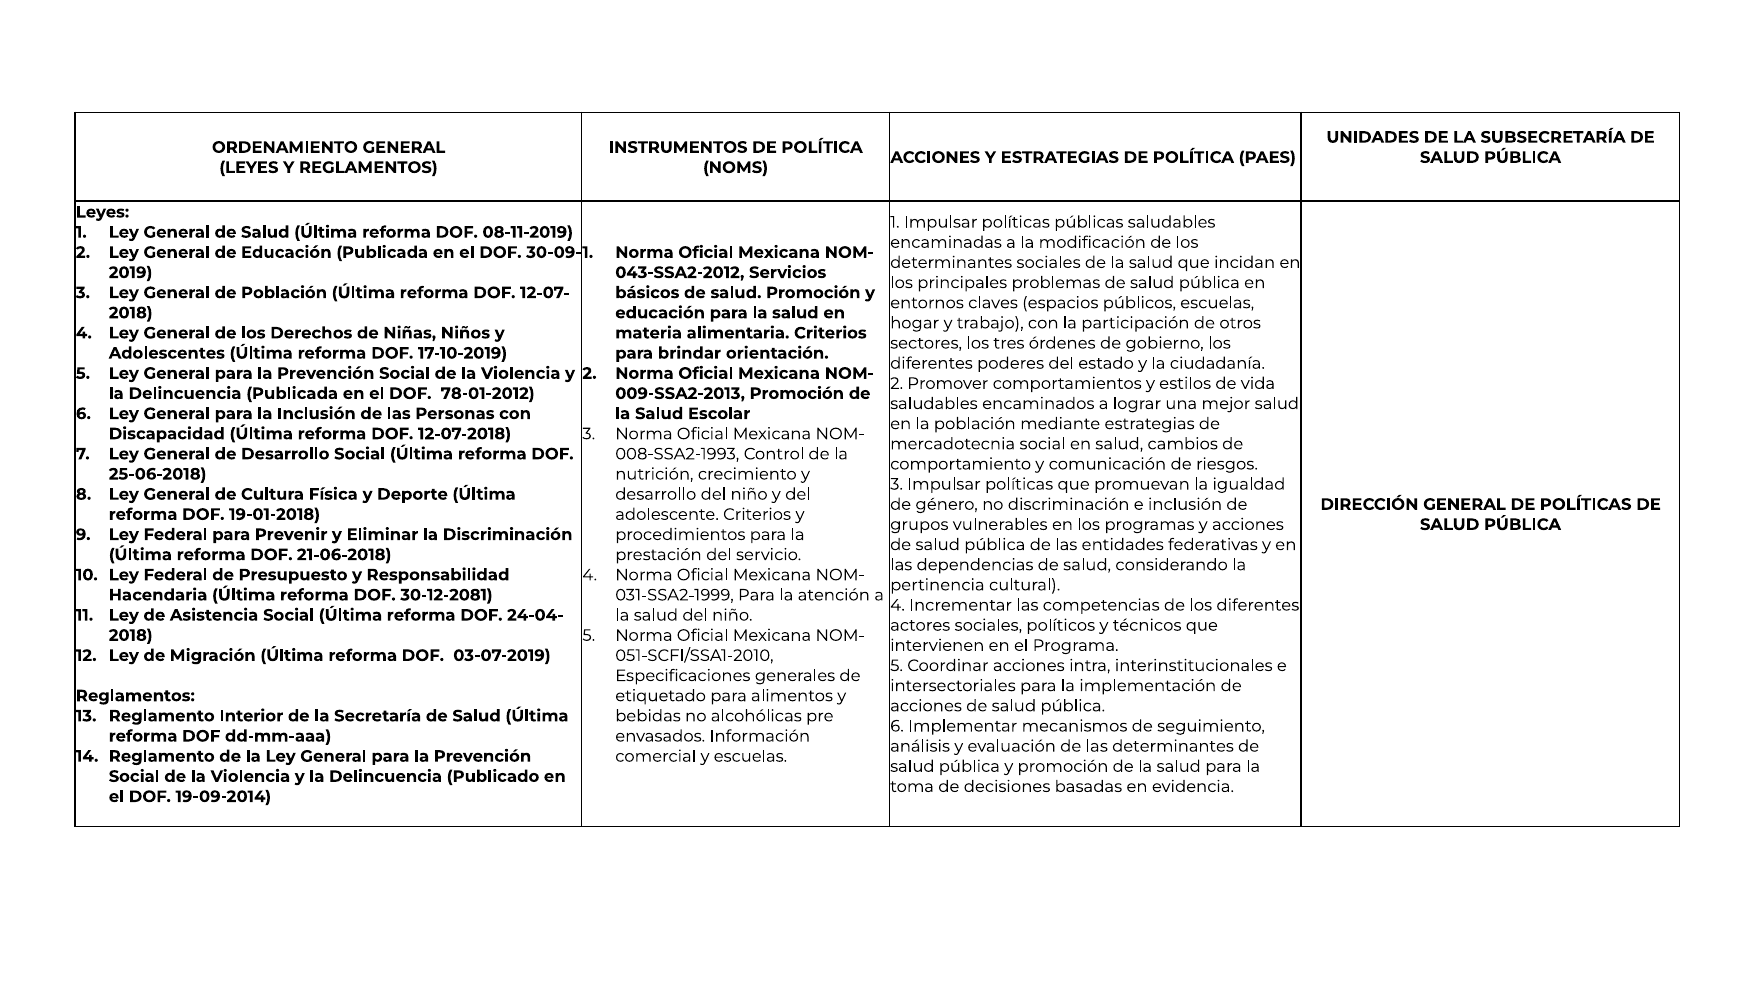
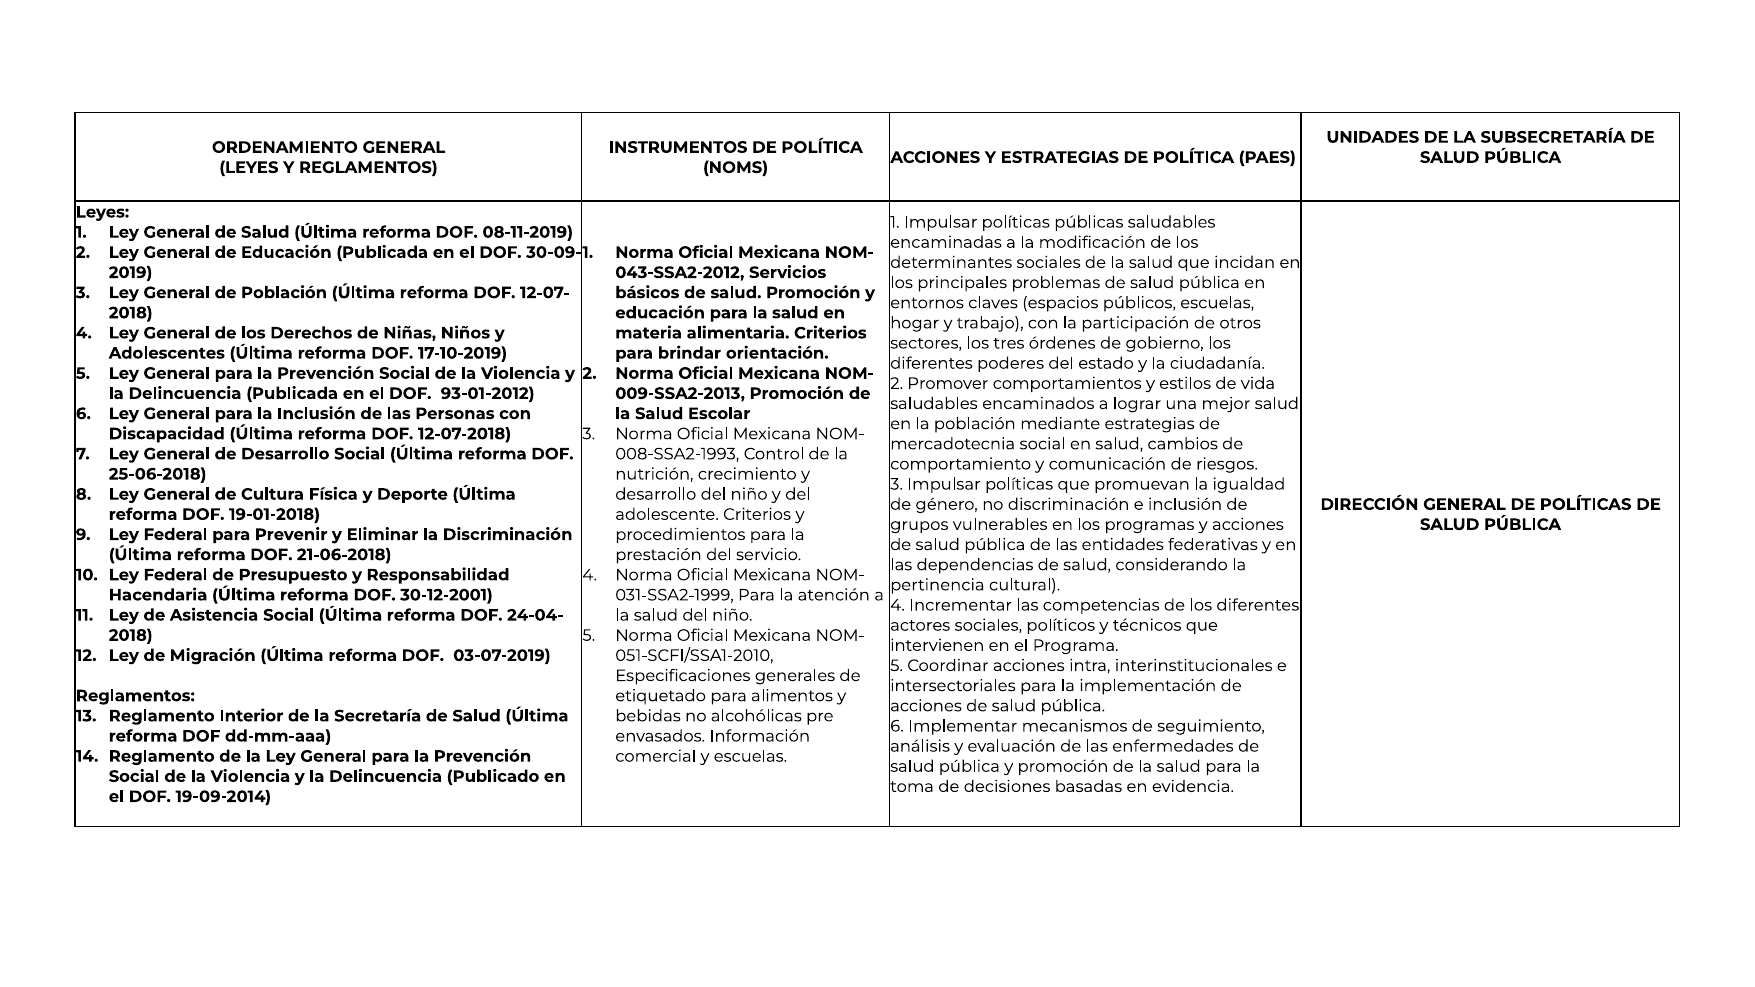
78-01-2012: 78-01-2012 -> 93-01-2012 (488, 394)
30-12-2081: 30-12-2081 -> 30-12-2001 (446, 595)
las determinantes: determinantes -> enfermedades (1173, 746)
